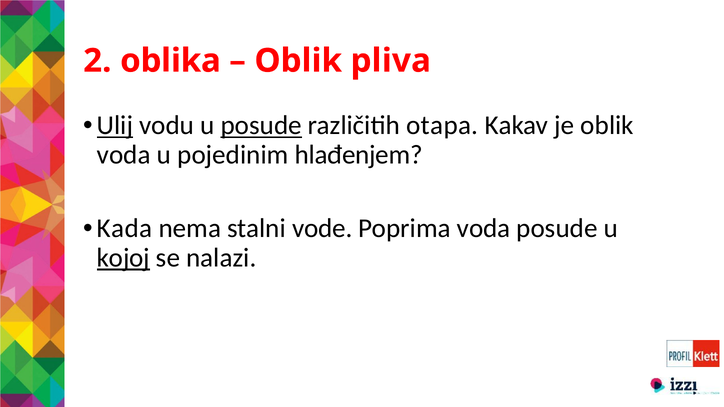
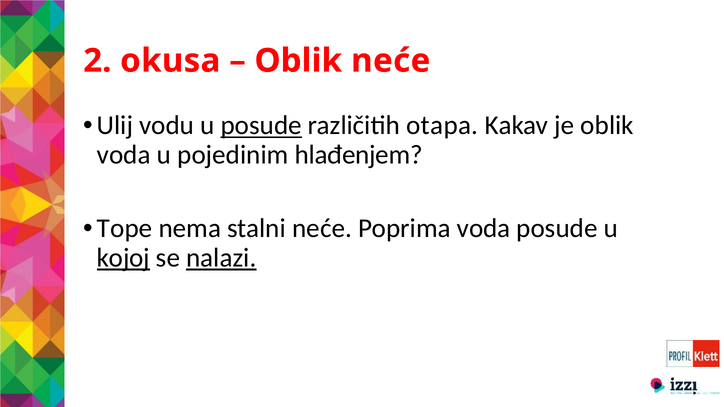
oblika: oblika -> okusa (170, 61)
Oblik pliva: pliva -> neće (391, 61)
Ulij underline: present -> none (115, 126)
Kada: Kada -> Tope (125, 229)
stalni vode: vode -> neće (322, 229)
nalazi underline: none -> present (221, 258)
